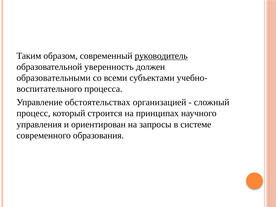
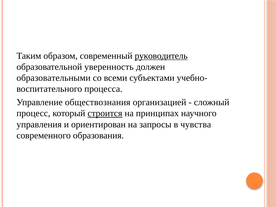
обстоятельствах: обстоятельствах -> обществознания (98, 102)
строится underline: none -> present (105, 113)
системе: системе -> чувства (196, 124)
